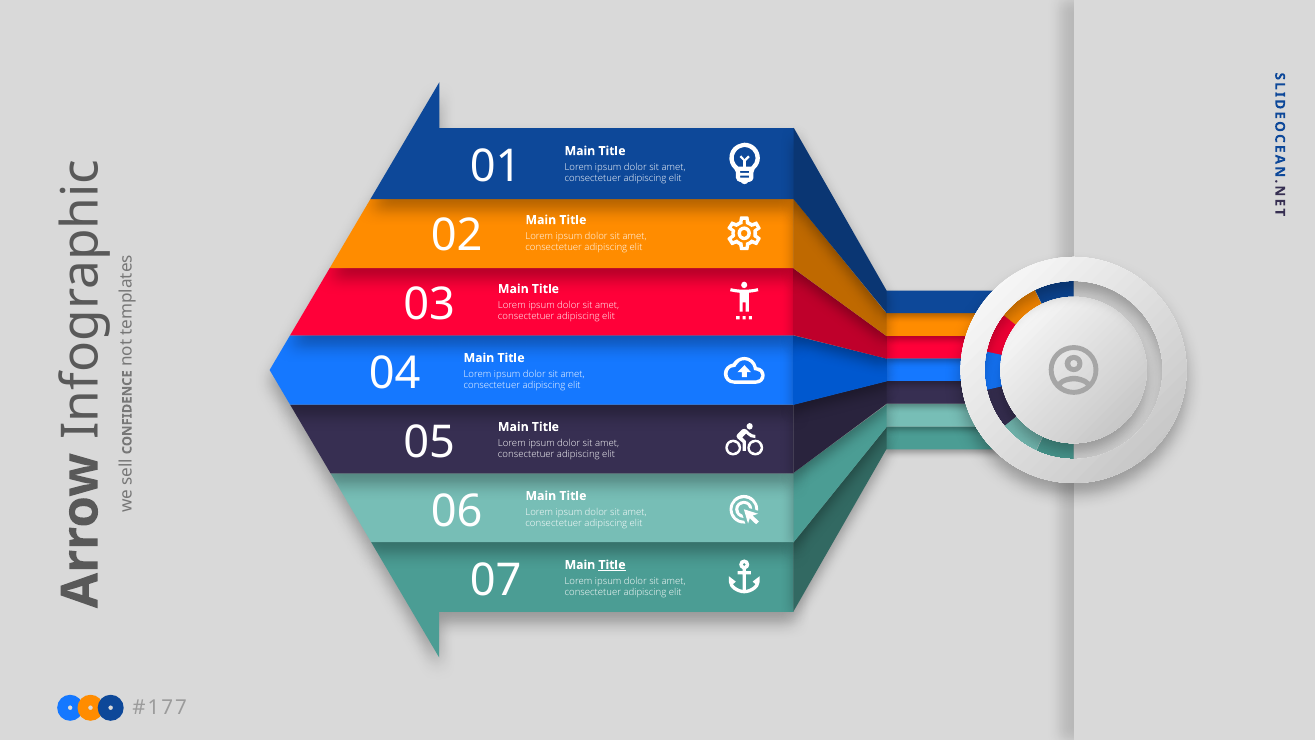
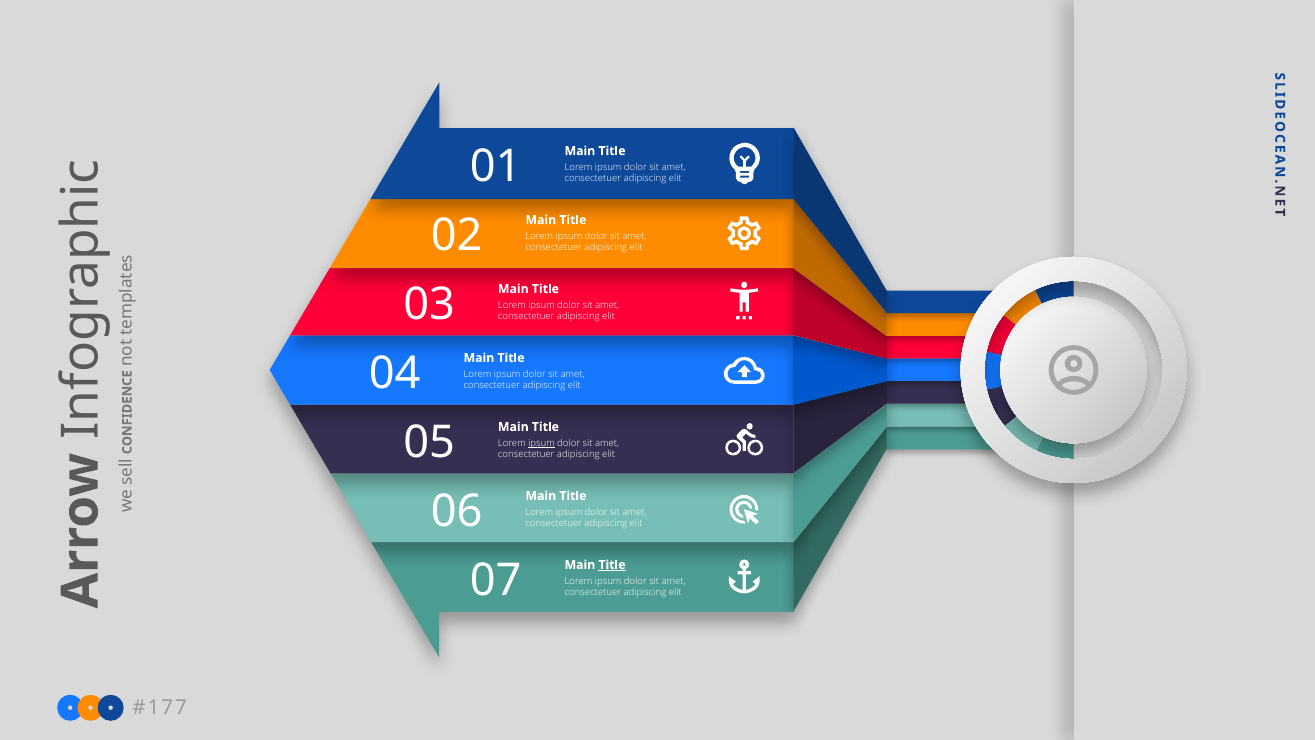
ipsum underline: none -> present (542, 443)
